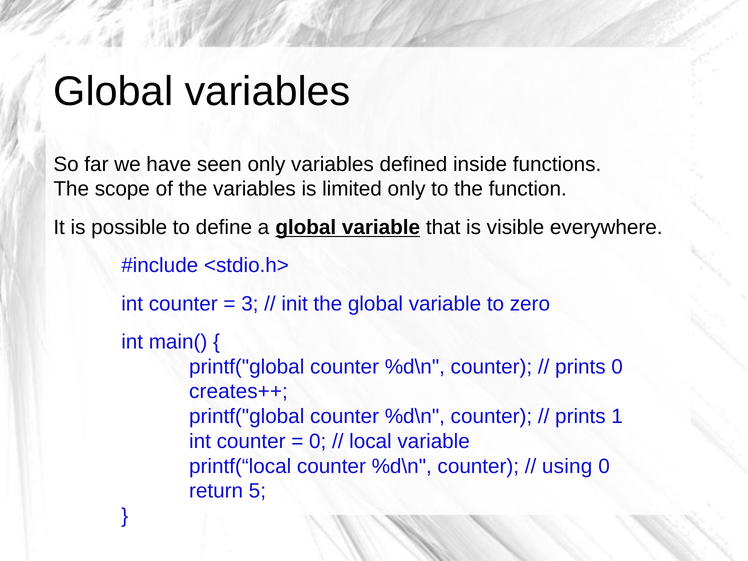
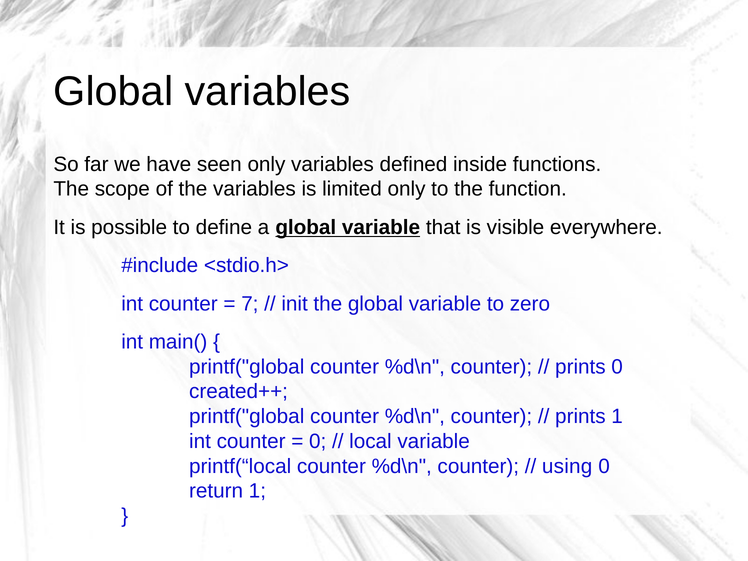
3: 3 -> 7 (250, 304)
creates++: creates++ -> created++ (239, 392)
return 5: 5 -> 1 (257, 491)
